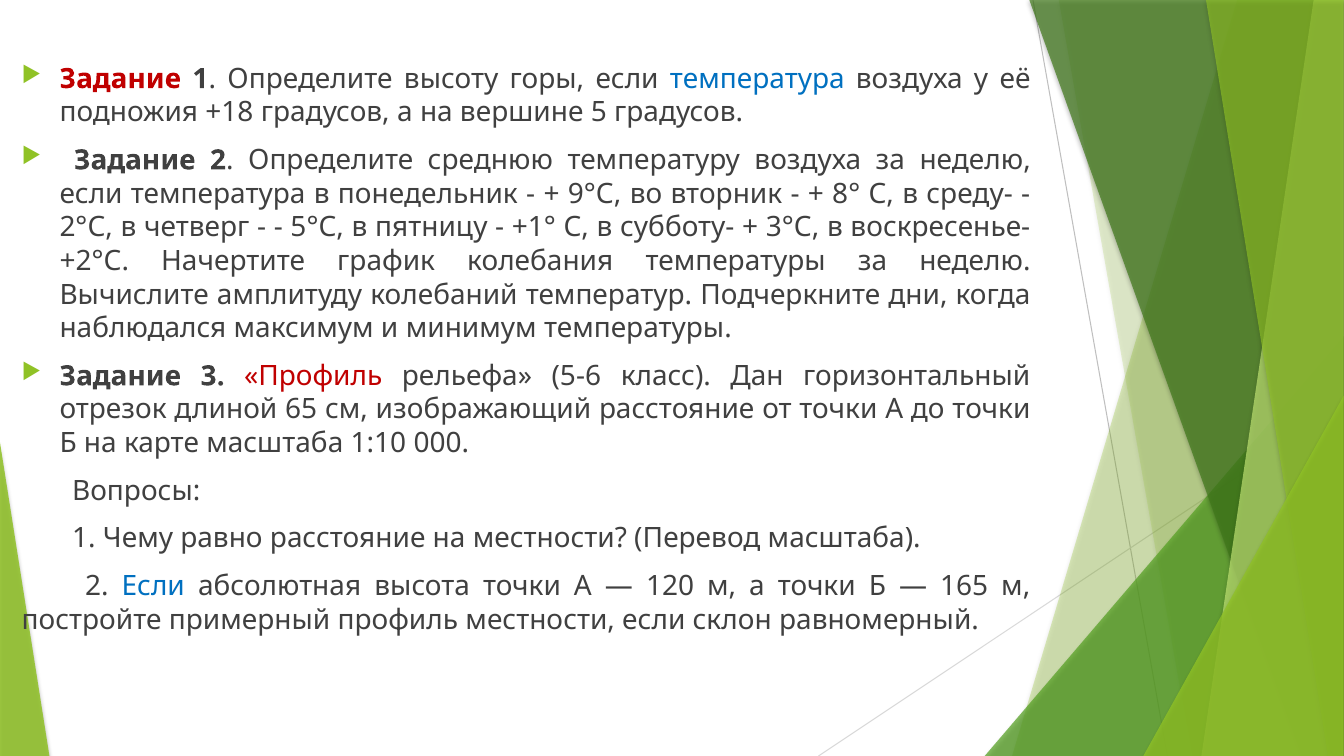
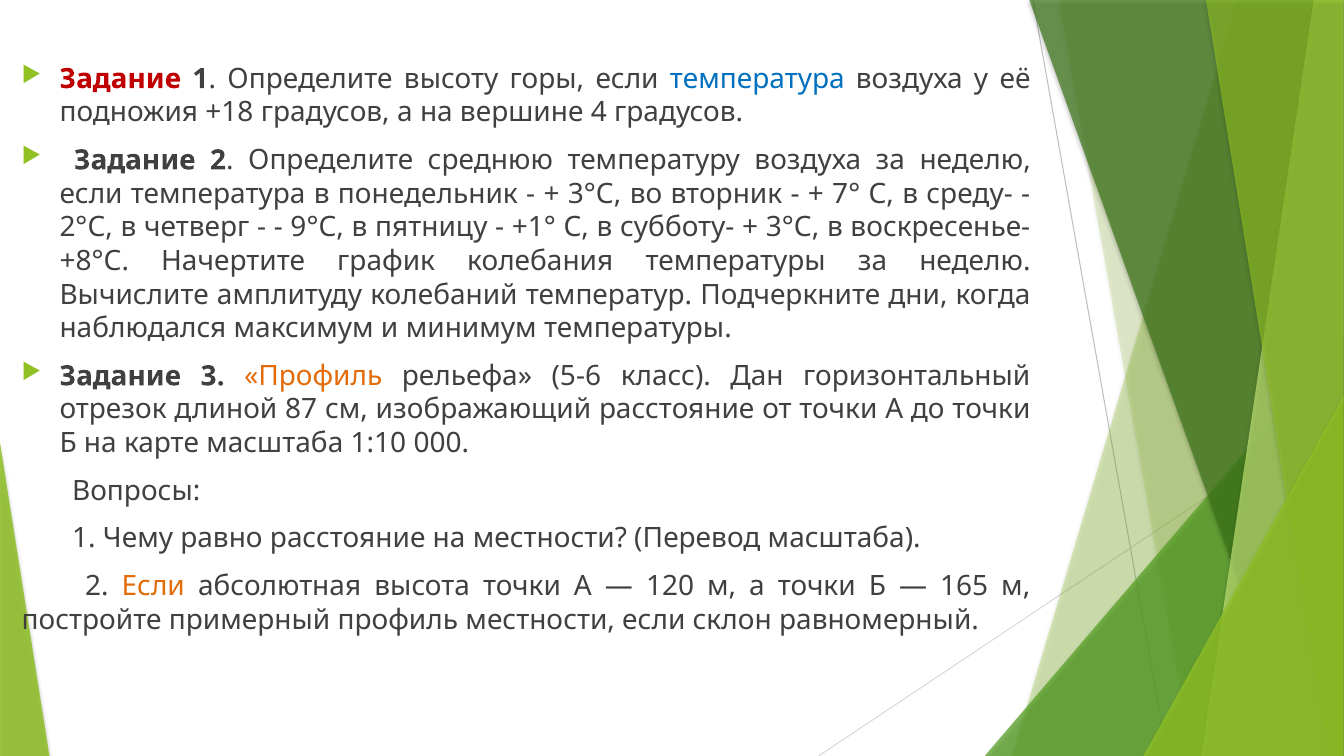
5: 5 -> 4 (599, 113)
9°С: 9°С -> 3°С (595, 194)
8°: 8° -> 7° (846, 194)
5°С: 5°С -> 9°С (317, 227)
+2°С: +2°С -> +8°С (94, 261)
Профиль colour: red -> orange (313, 376)
65: 65 -> 87 (301, 410)
Если colour: blue -> orange (153, 586)
